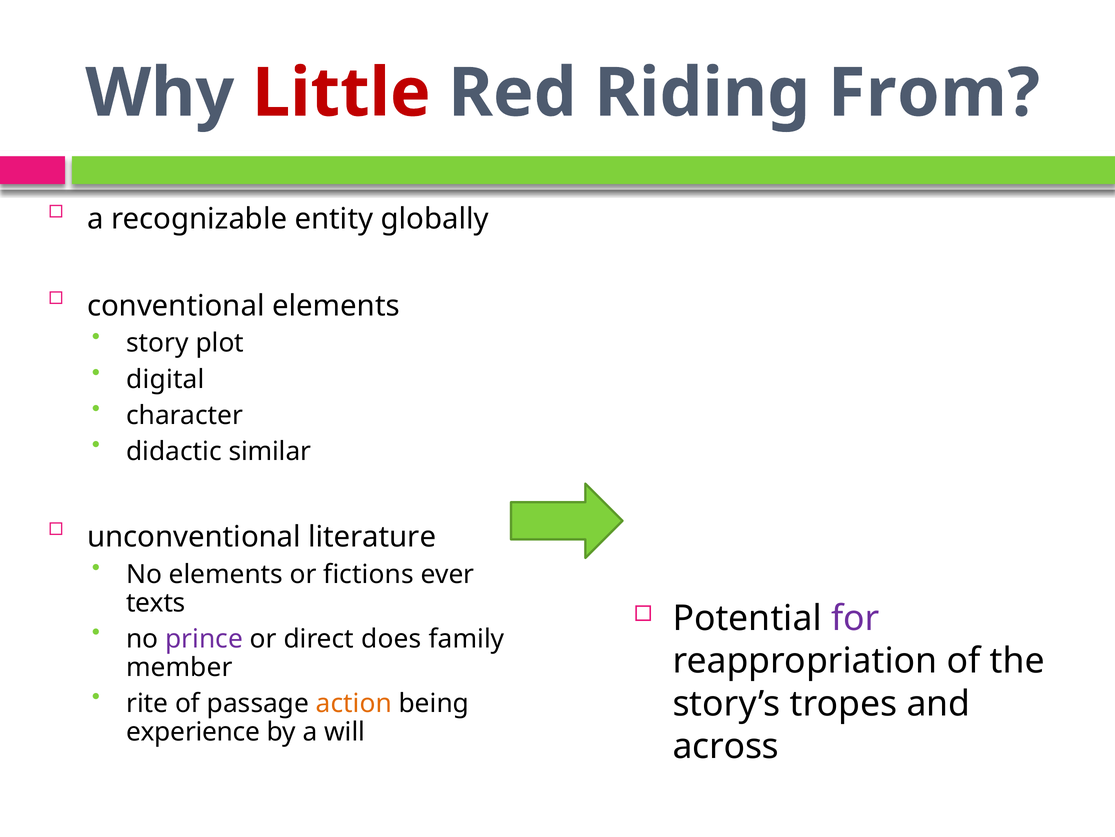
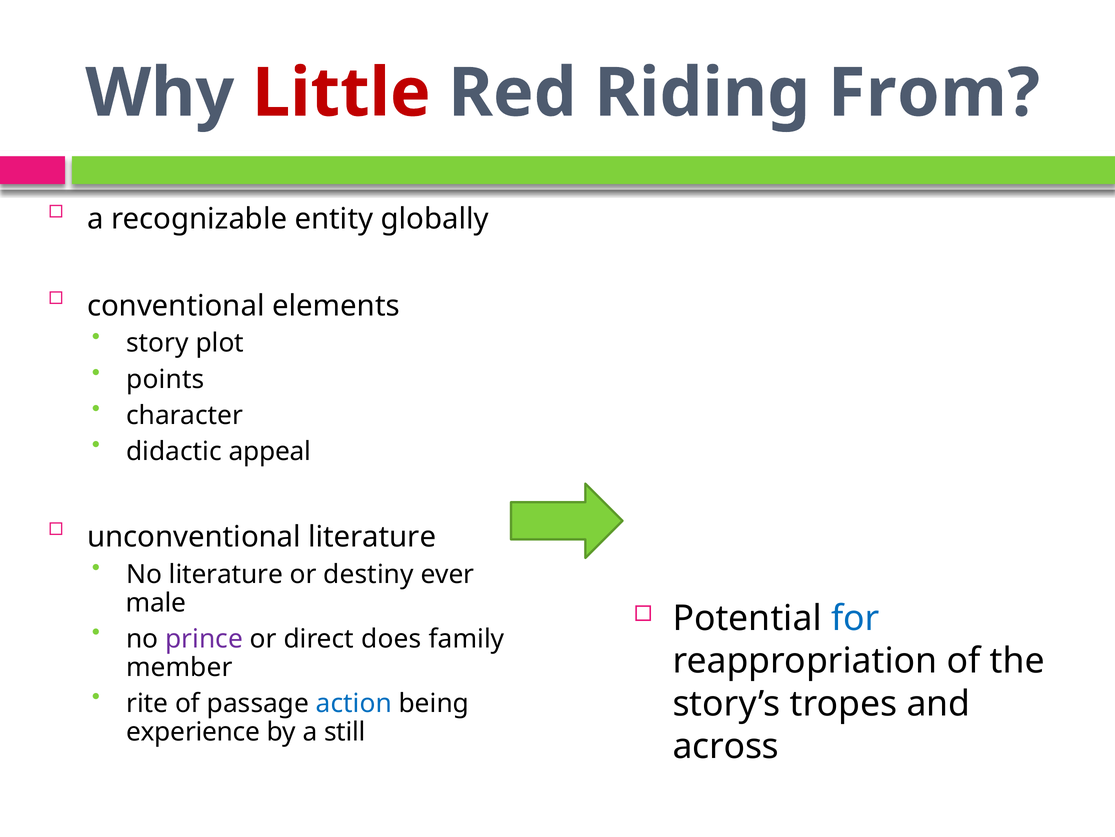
digital: digital -> points (165, 379)
similar: similar -> appeal (270, 451)
No elements: elements -> literature (226, 574)
fictions: fictions -> destiny (369, 574)
texts: texts -> male (156, 602)
for colour: purple -> blue (855, 618)
action colour: orange -> blue (354, 703)
will: will -> still (345, 731)
